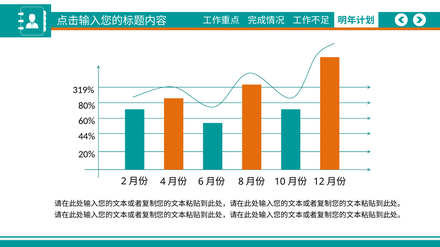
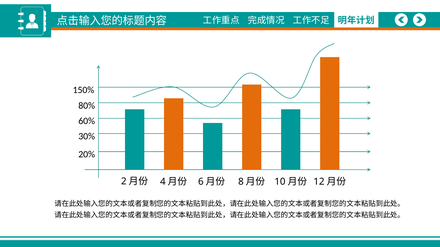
319%: 319% -> 150% (83, 90)
44%: 44% -> 30% (87, 137)
